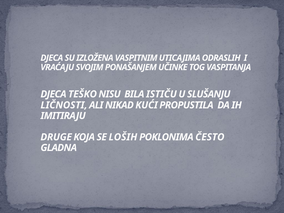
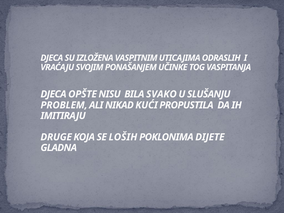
TEŠKO: TEŠKO -> OPŠTE (83, 94)
ISTIČU: ISTIČU -> SVAKO (161, 94)
LIČNOSTI: LIČNOSTI -> PROBLEM (64, 105)
ČESTO: ČESTO -> DIJETE (210, 137)
